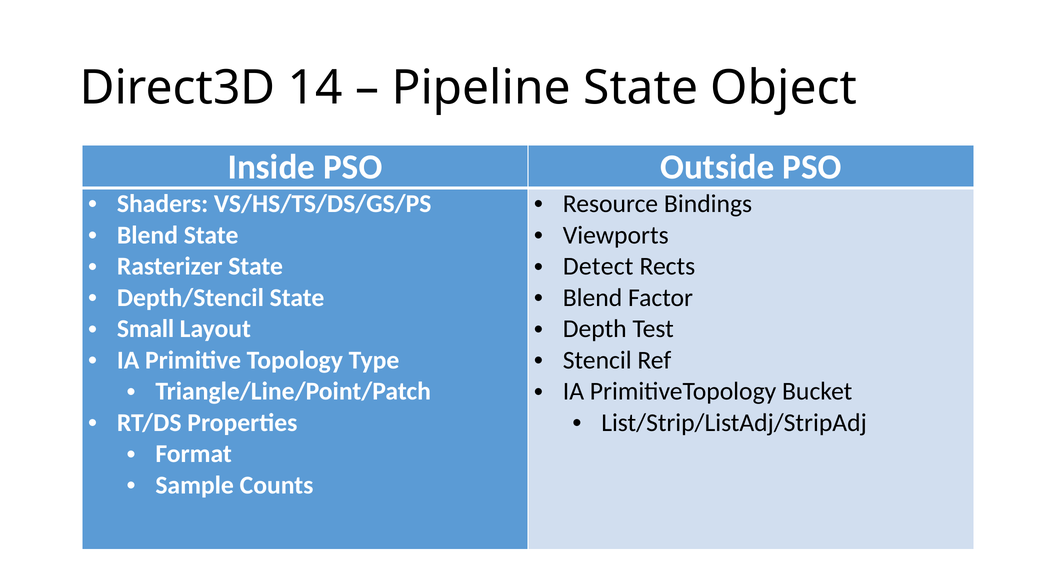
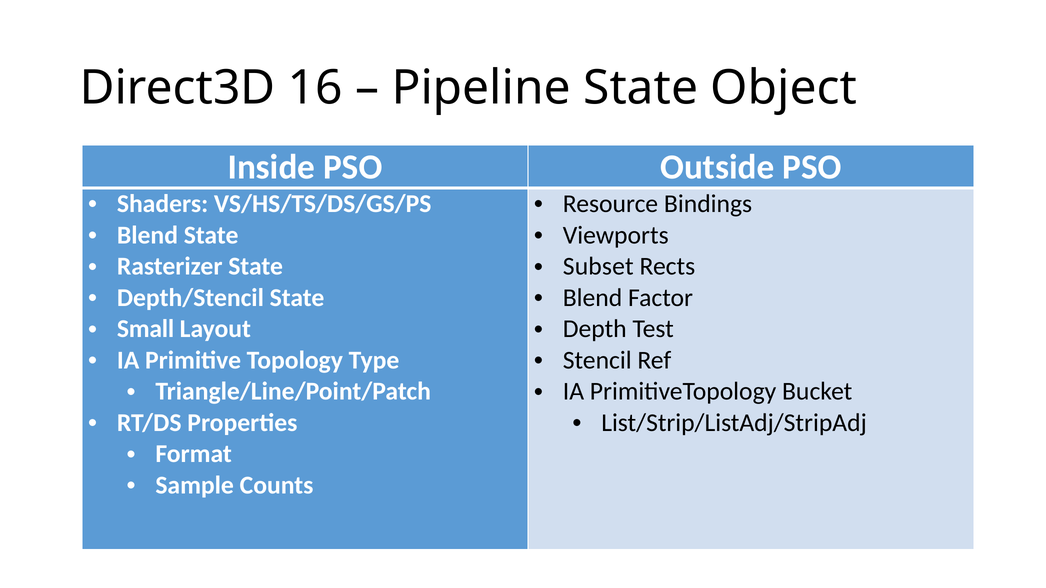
14: 14 -> 16 (315, 88)
Detect: Detect -> Subset (598, 267)
